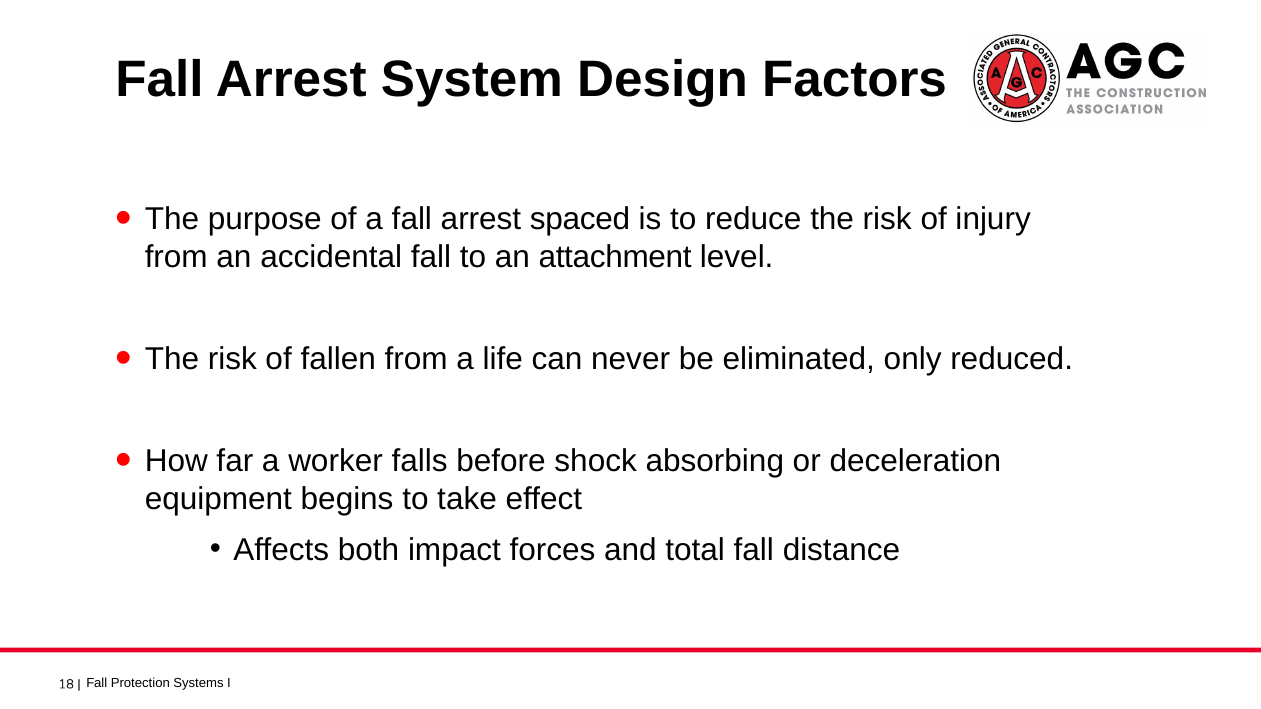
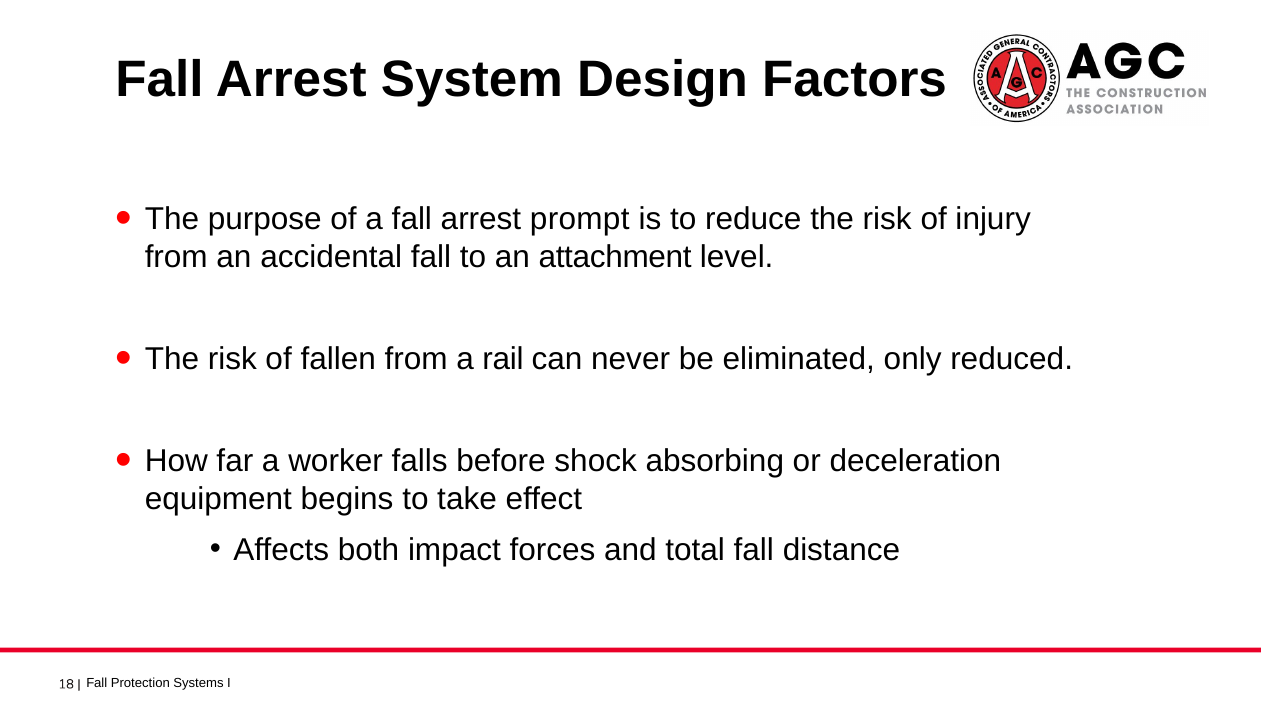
spaced: spaced -> prompt (580, 219)
life: life -> rail (503, 359)
